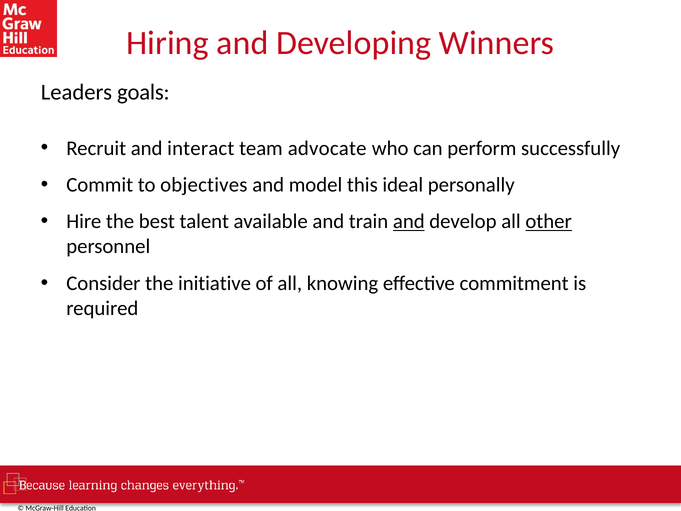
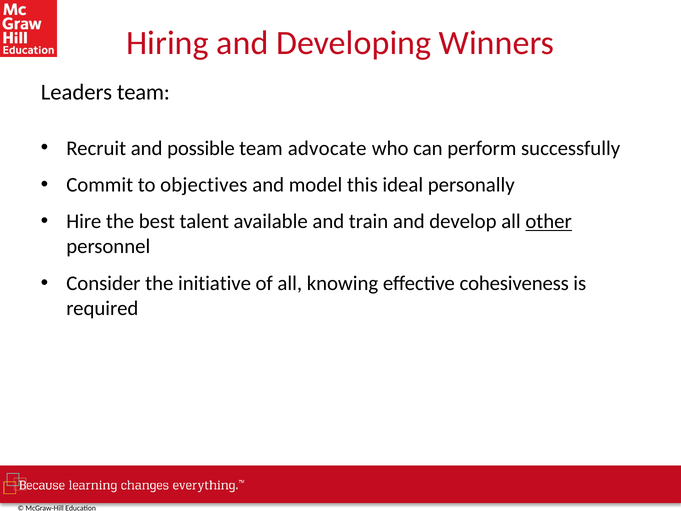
Leaders goals: goals -> team (143, 92)
interact: interact -> possible (201, 148)
and underline: present -> none (409, 222)
commitment: commitment -> cohesiveness (514, 283)
